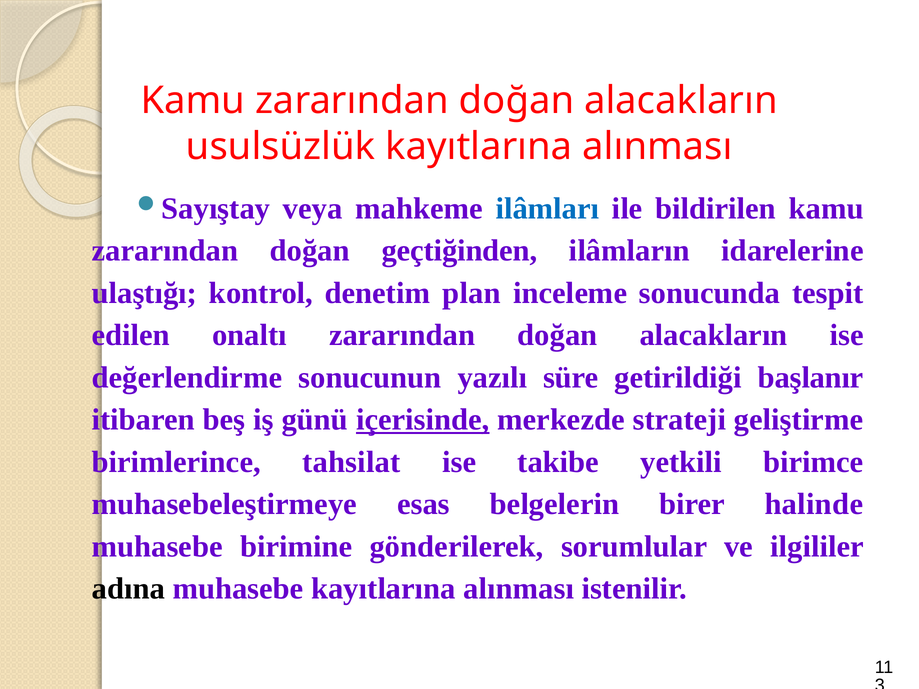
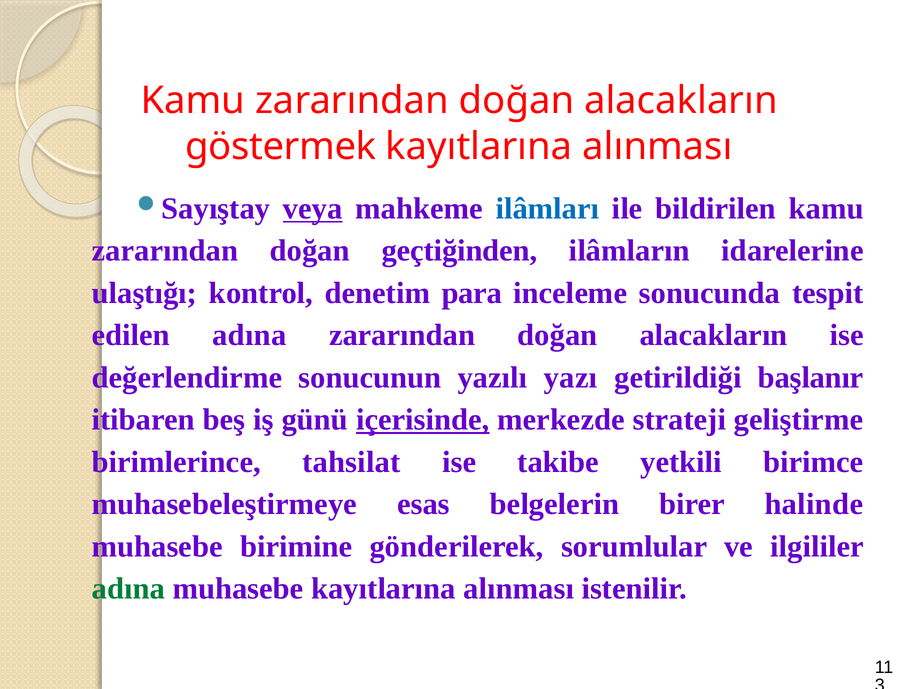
usulsüzlük: usulsüzlük -> göstermek (281, 147)
veya underline: none -> present (313, 209)
plan: plan -> para (472, 293)
edilen onaltı: onaltı -> adına (249, 335)
süre: süre -> yazı (571, 378)
adına colour: black -> green (128, 589)
